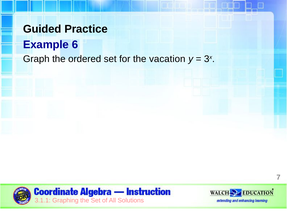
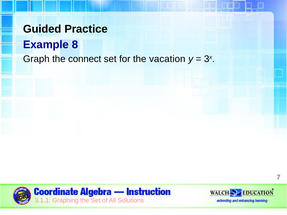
6: 6 -> 8 (75, 45)
ordered: ordered -> connect (85, 59)
